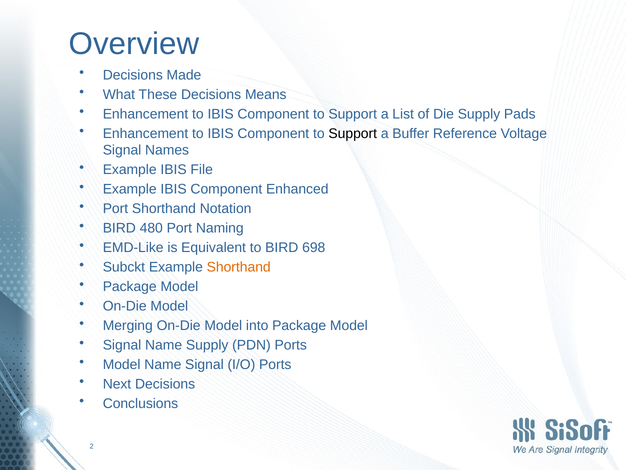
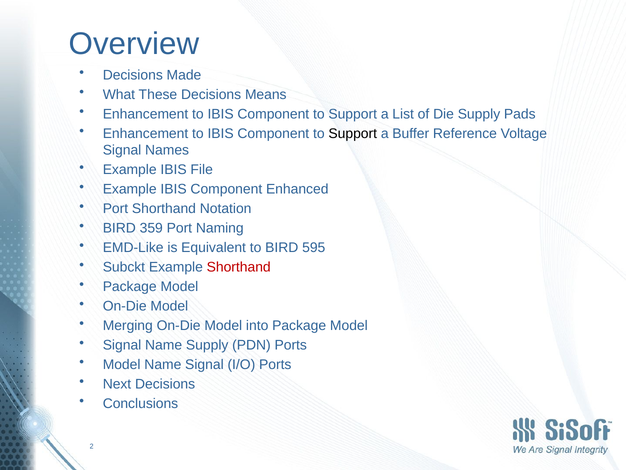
480: 480 -> 359 (151, 228)
698: 698 -> 595 (314, 247)
Shorthand colour: orange -> red (239, 267)
